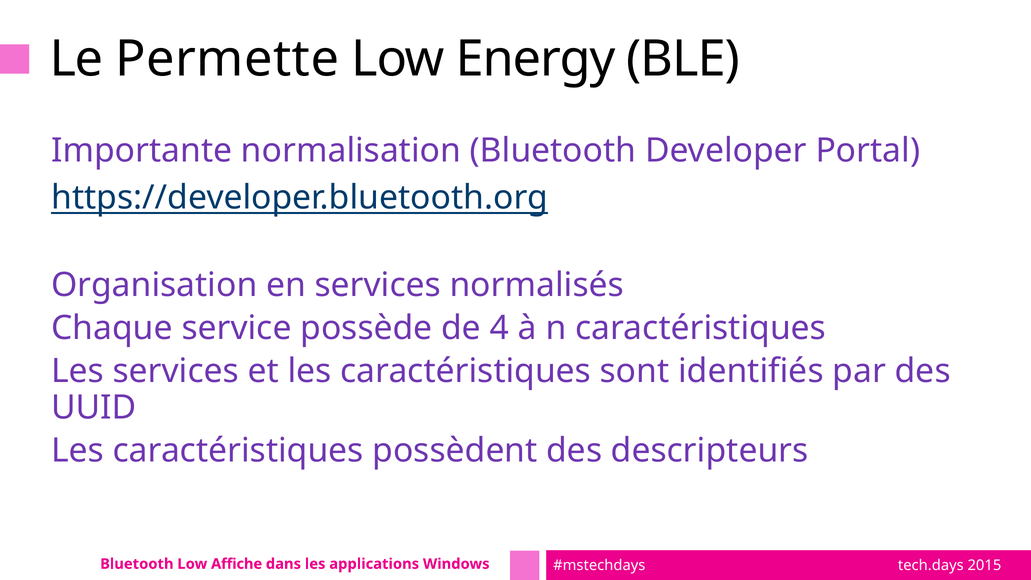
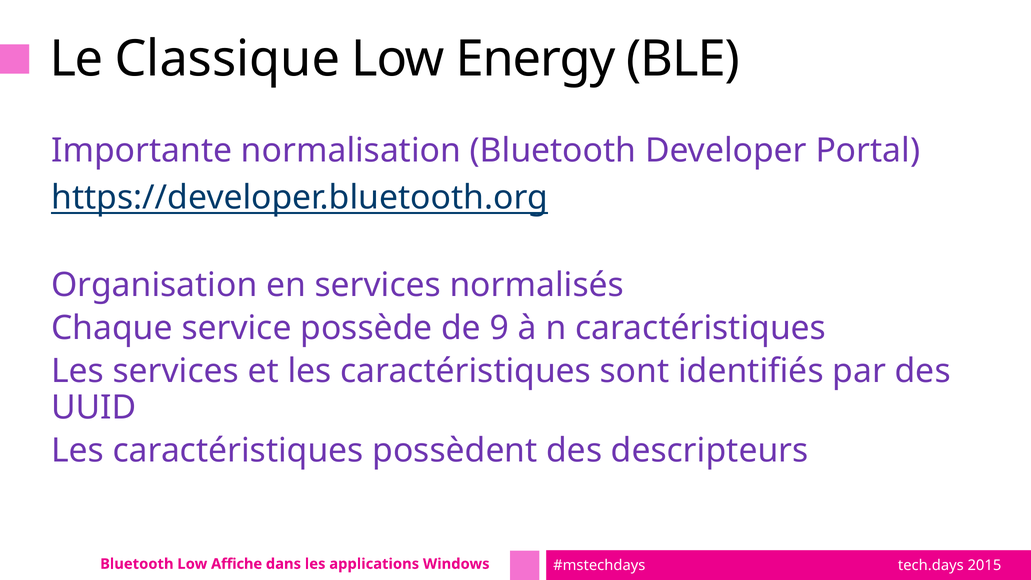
Permette: Permette -> Classique (227, 59)
4: 4 -> 9 (499, 328)
